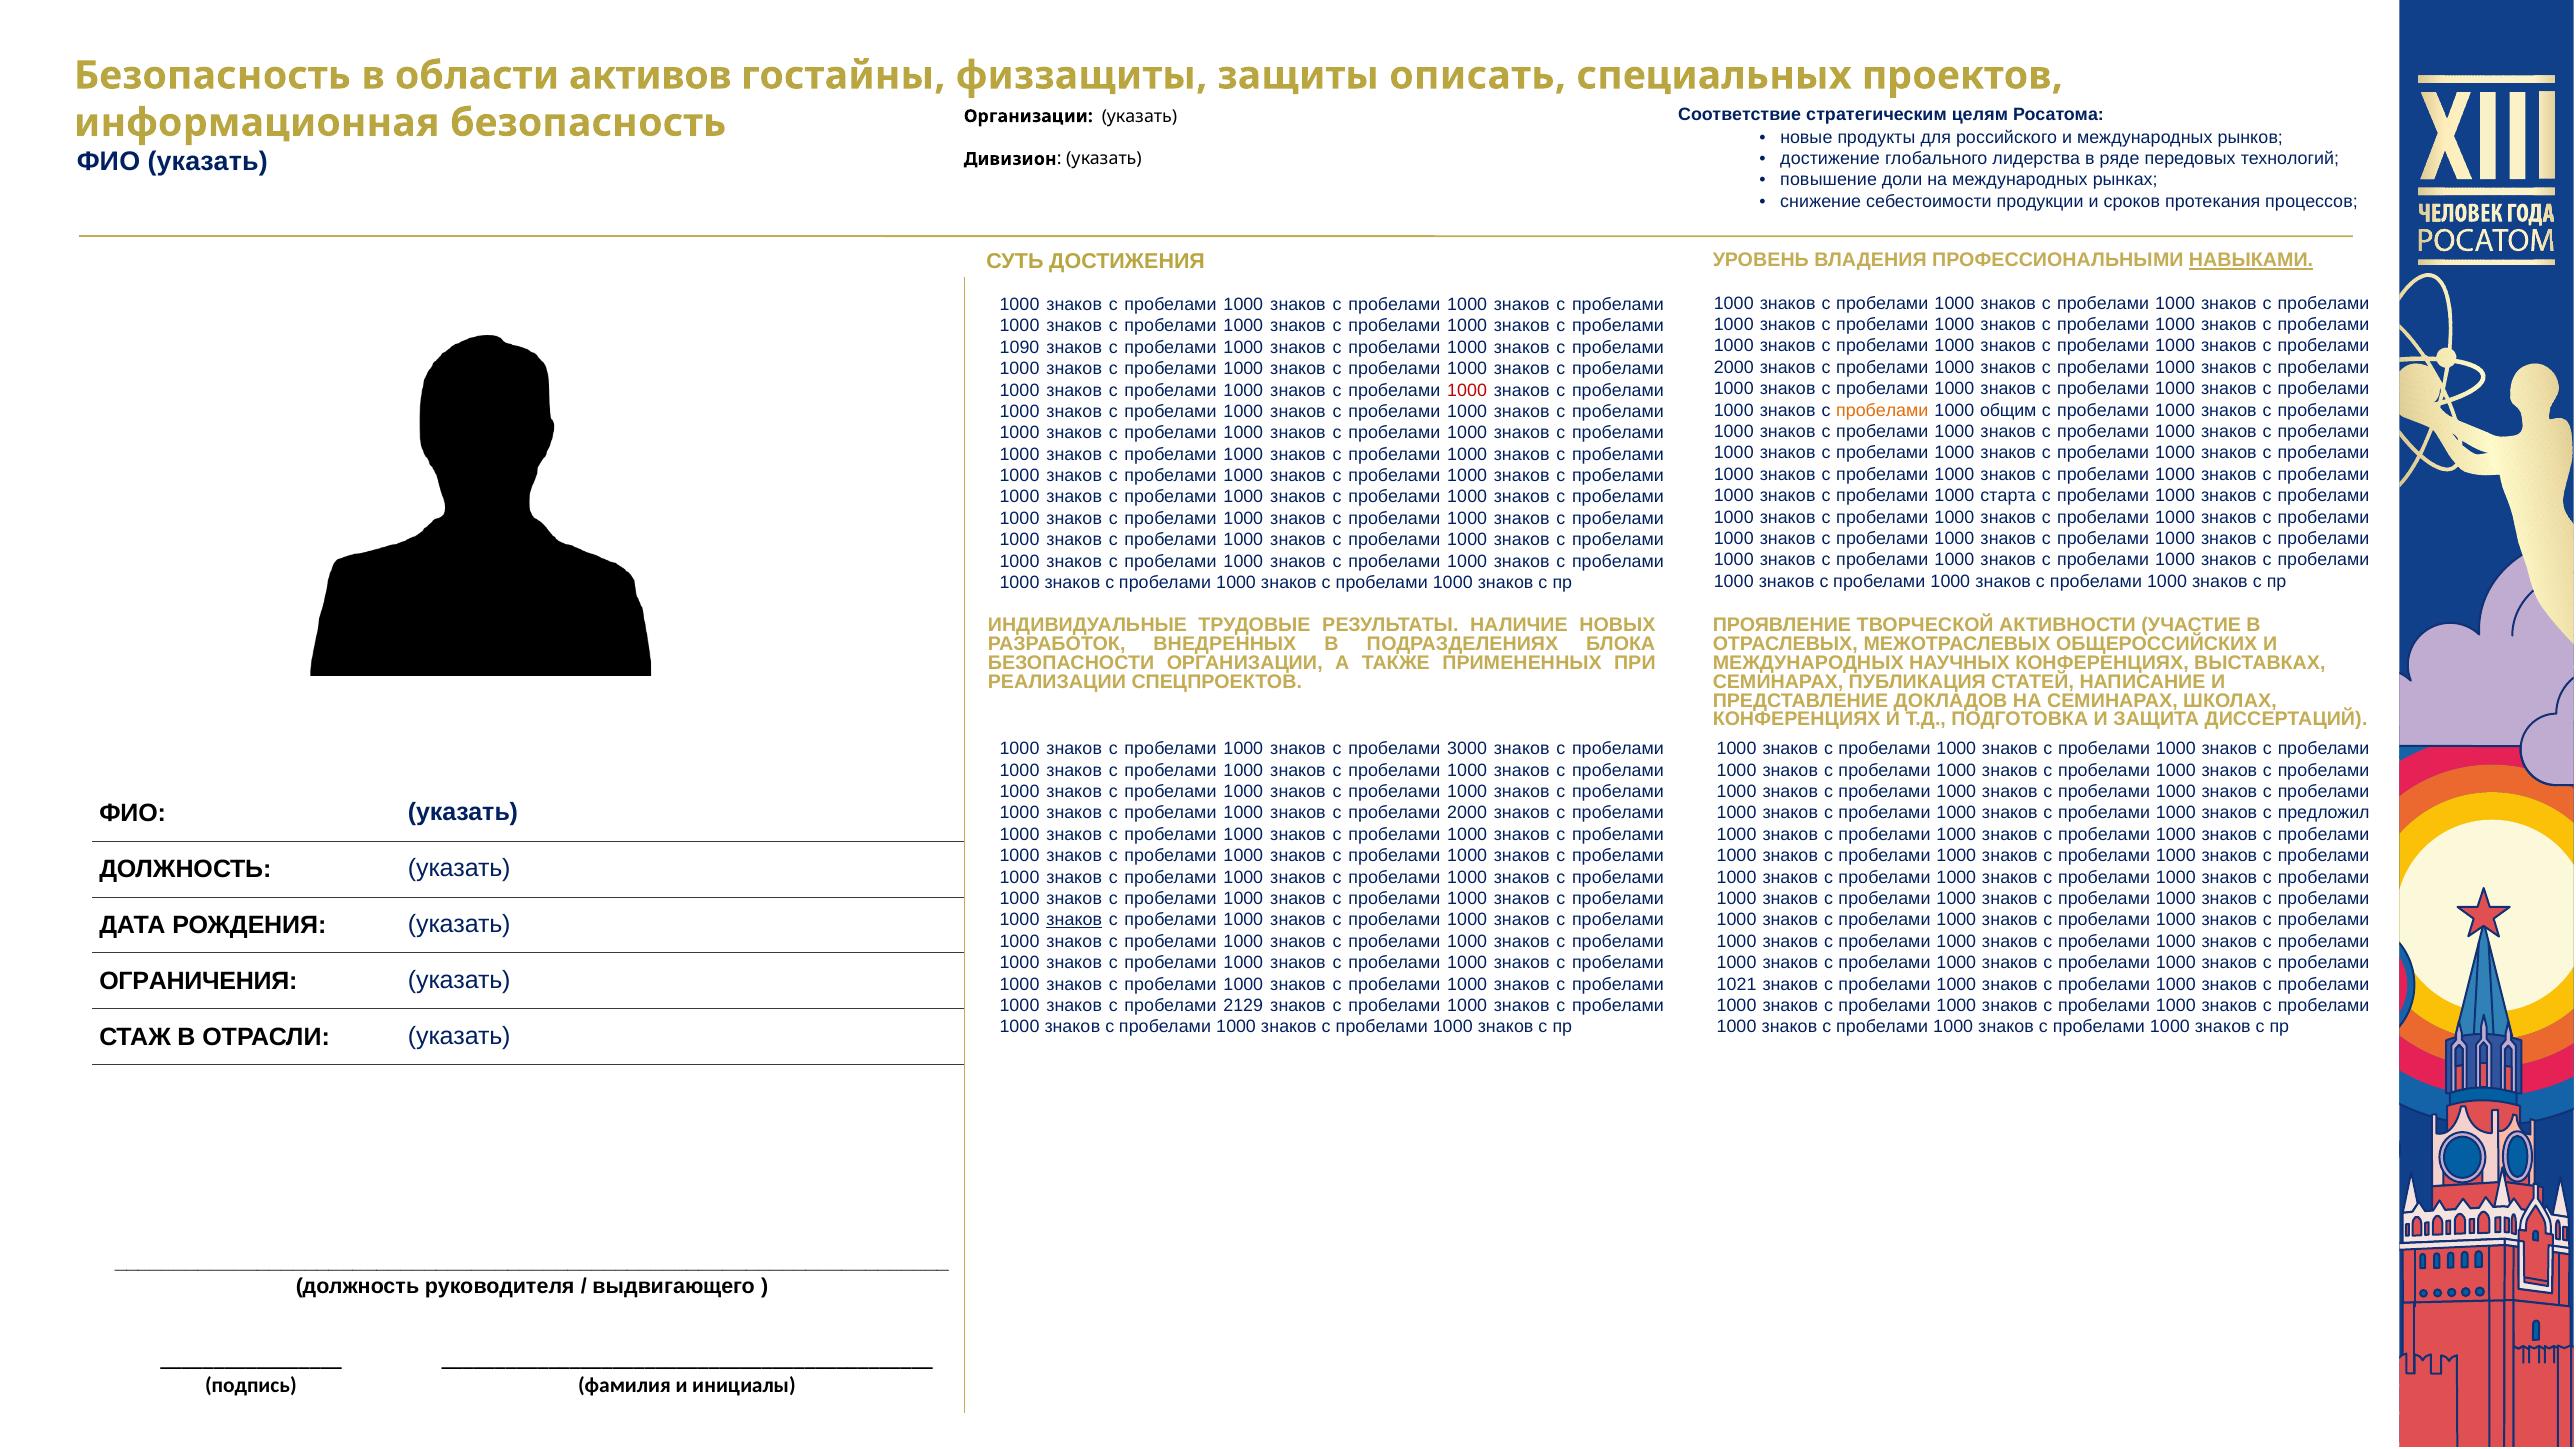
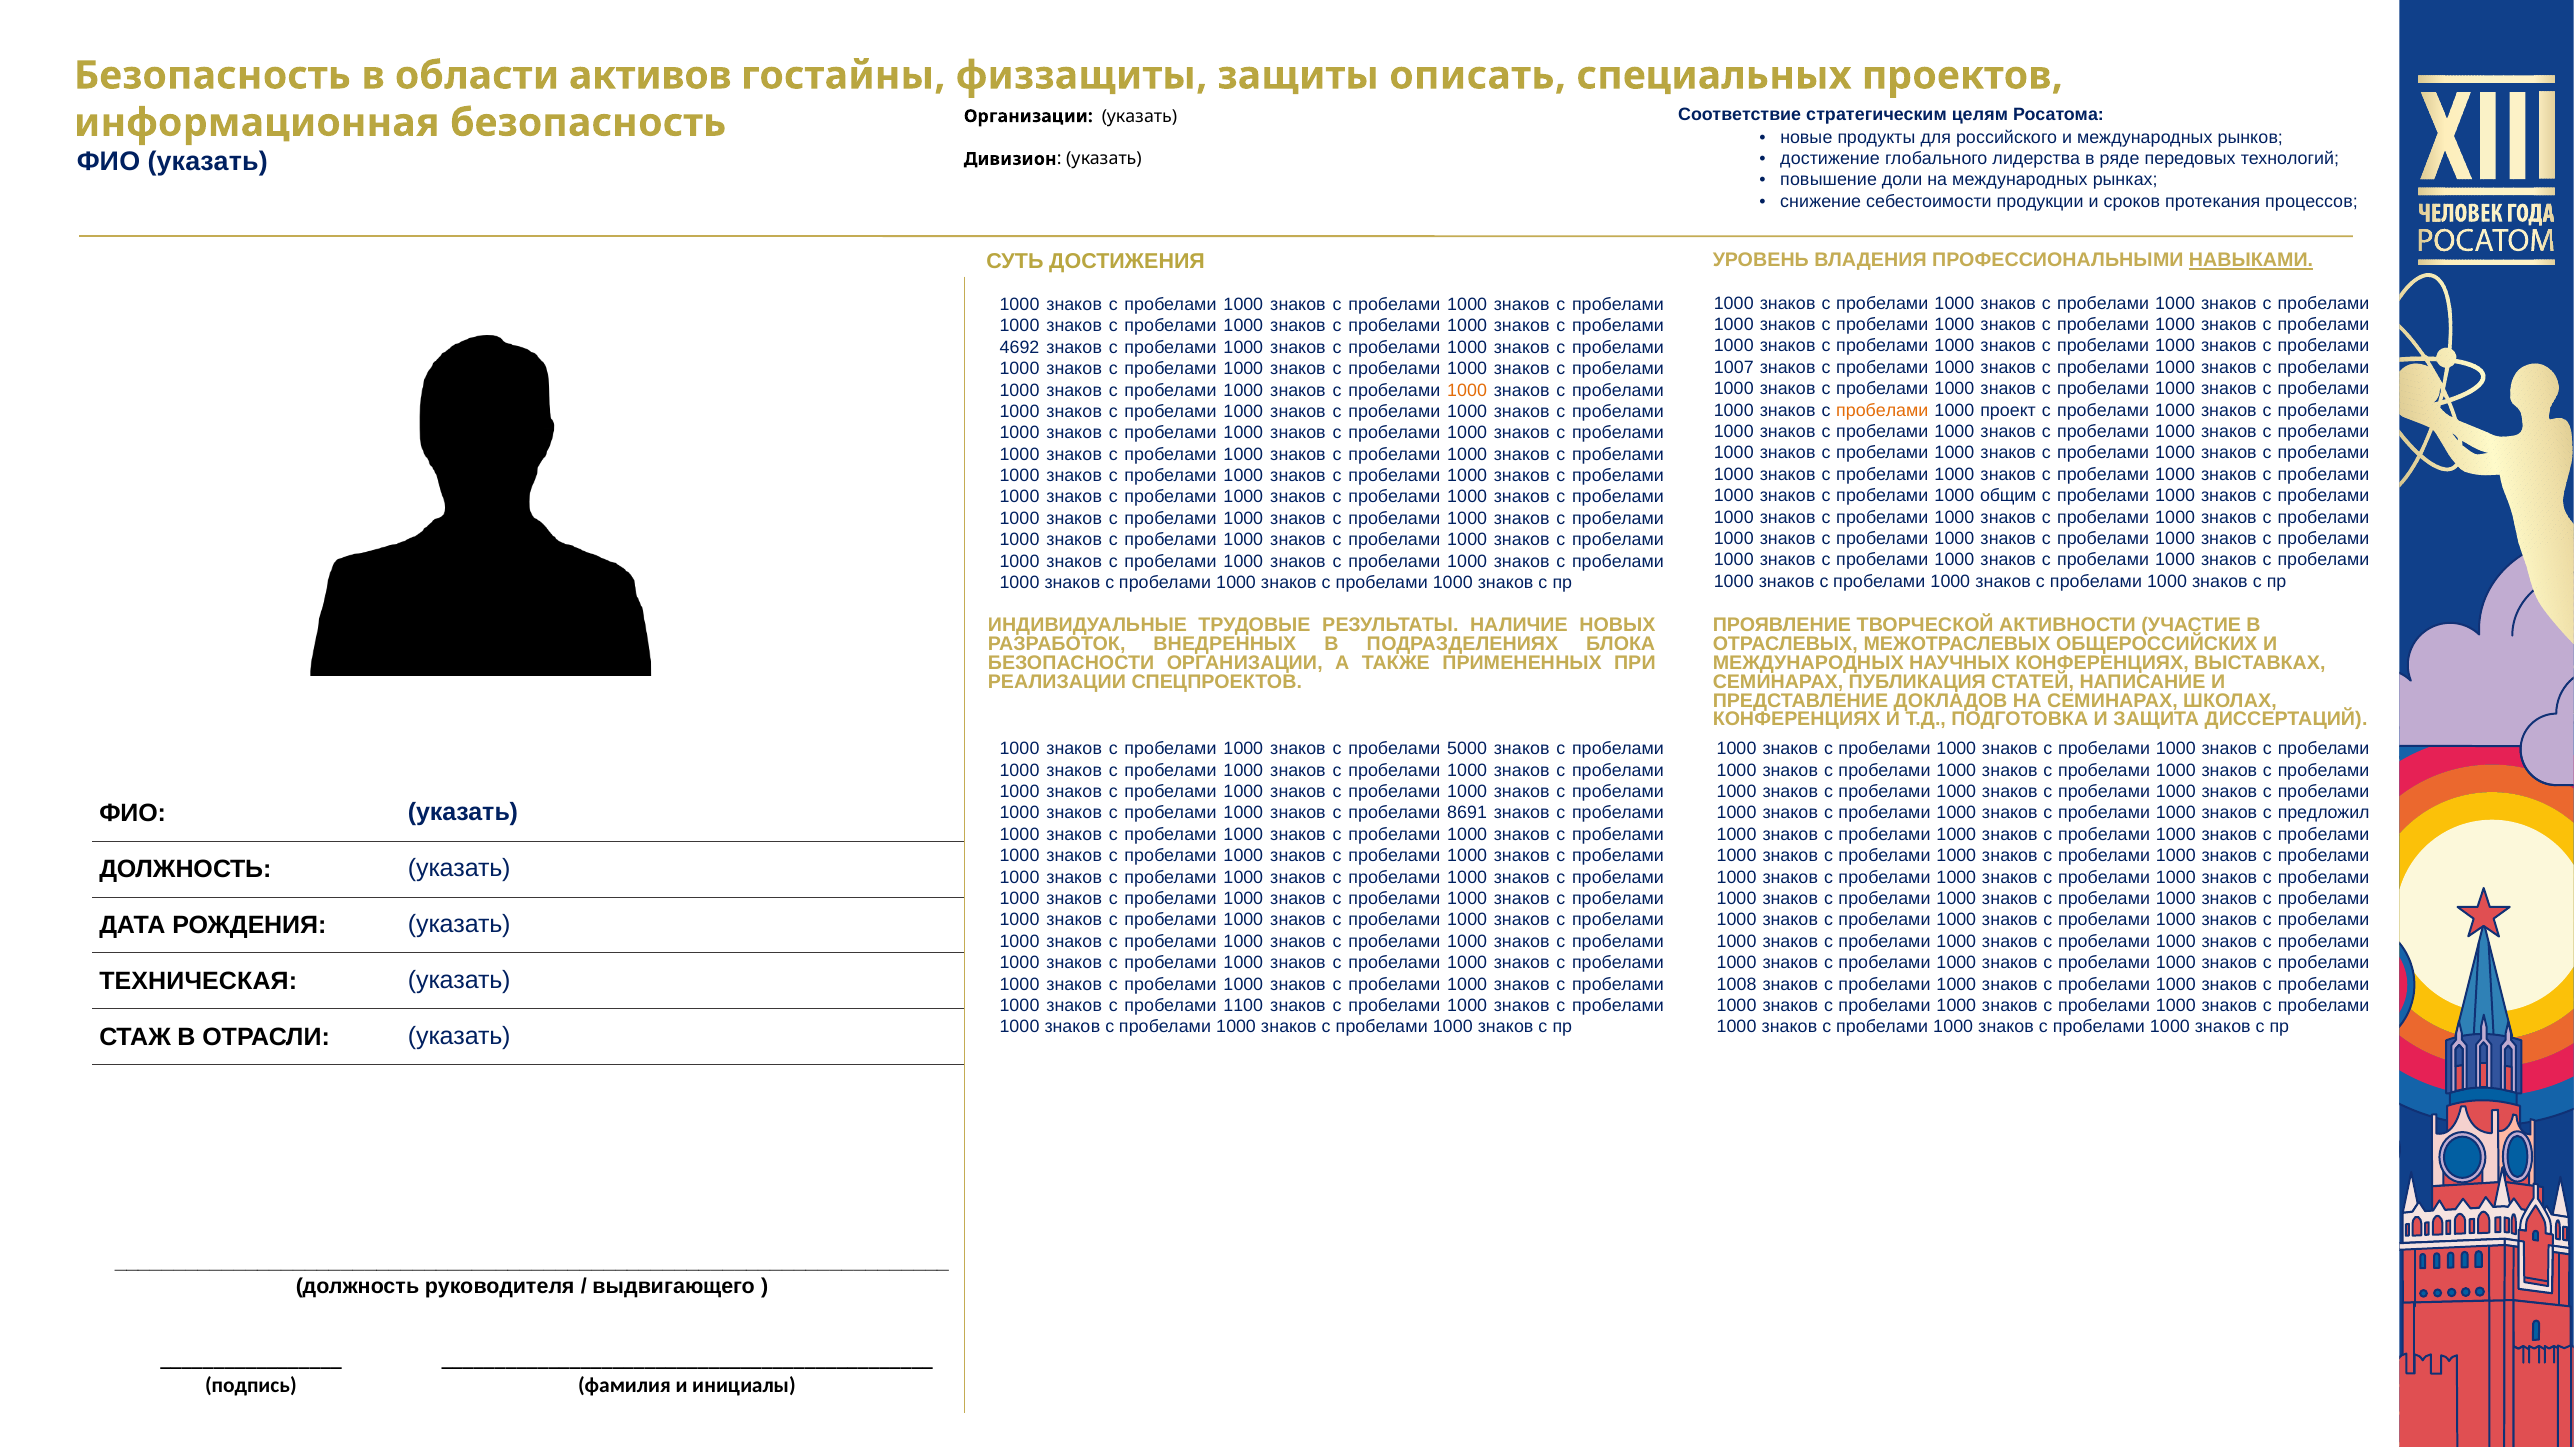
1090: 1090 -> 4692 (1020, 347)
2000: 2000 -> 1007 (1734, 368)
1000 colour: red -> orange (1467, 390)
общим: общим -> проект (2008, 410)
старта: старта -> общим (2008, 496)
3000: 3000 -> 5000 (1467, 749)
2000: 2000 -> 8691 (1467, 813)
знаков underline: present -> none (1074, 920)
ОГРАНИЧЕНИЯ: ОГРАНИЧЕНИЯ -> ТЕХНИЧЕСКАЯ (198, 981)
1021: 1021 -> 1008 (1737, 984)
2129: 2129 -> 1100 (1243, 1006)
